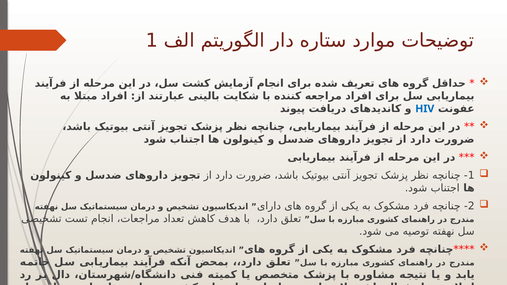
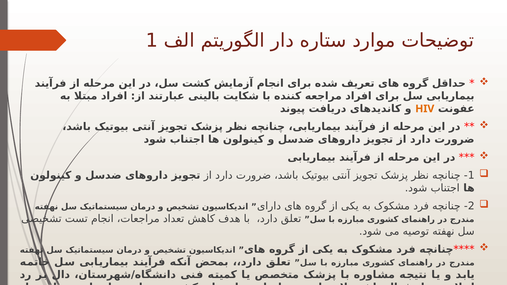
HIV colour: blue -> orange (425, 109)
